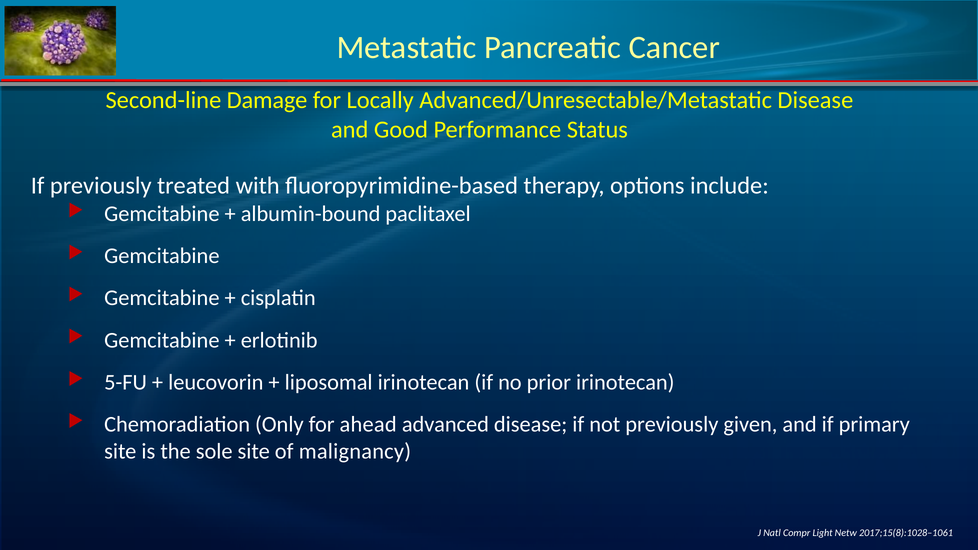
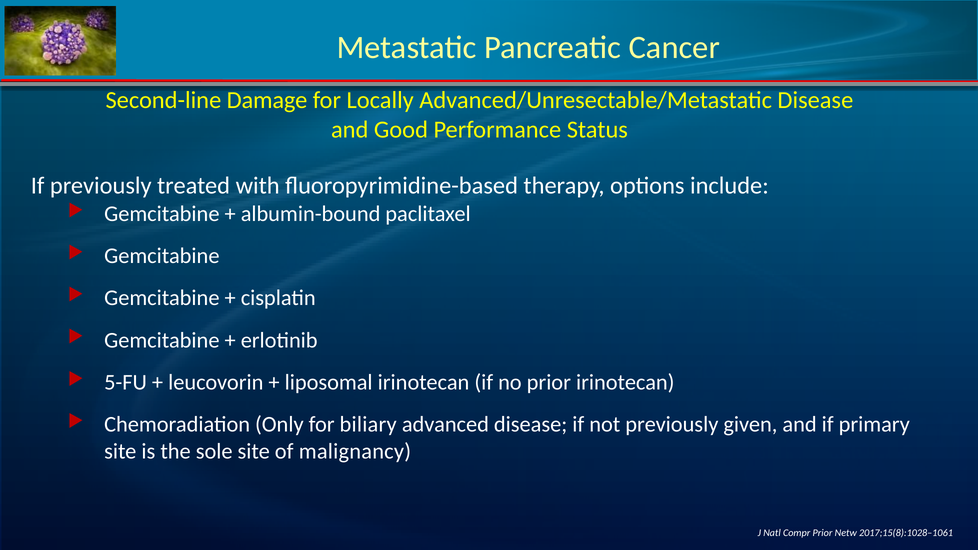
ahead: ahead -> biliary (368, 425)
Compr Light: Light -> Prior (822, 533)
